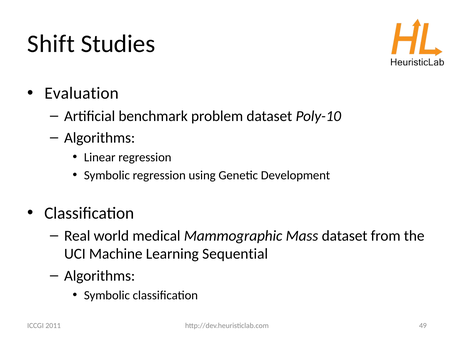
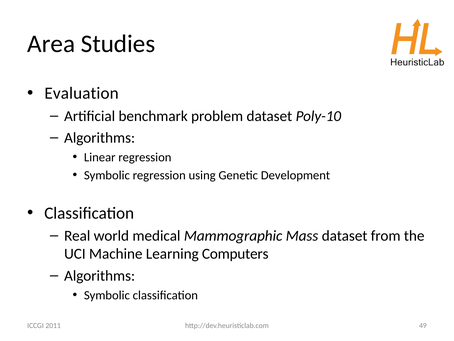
Shift: Shift -> Area (51, 44)
Sequential: Sequential -> Computers (235, 254)
